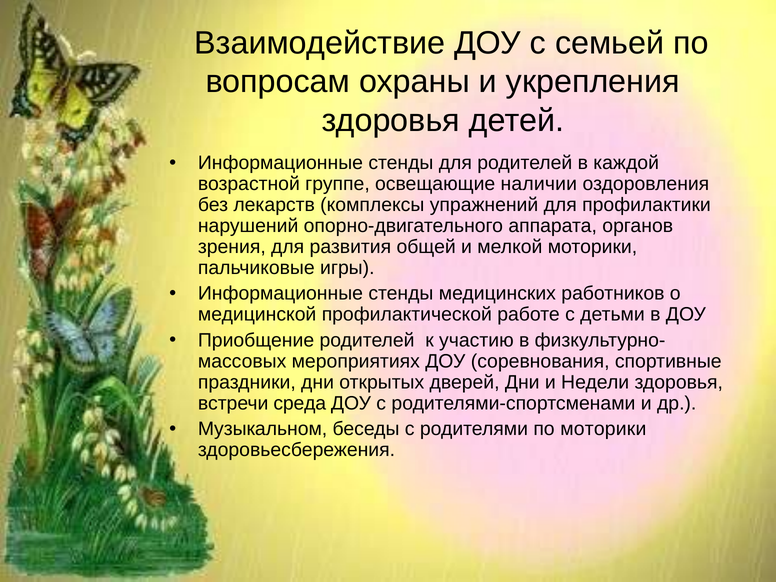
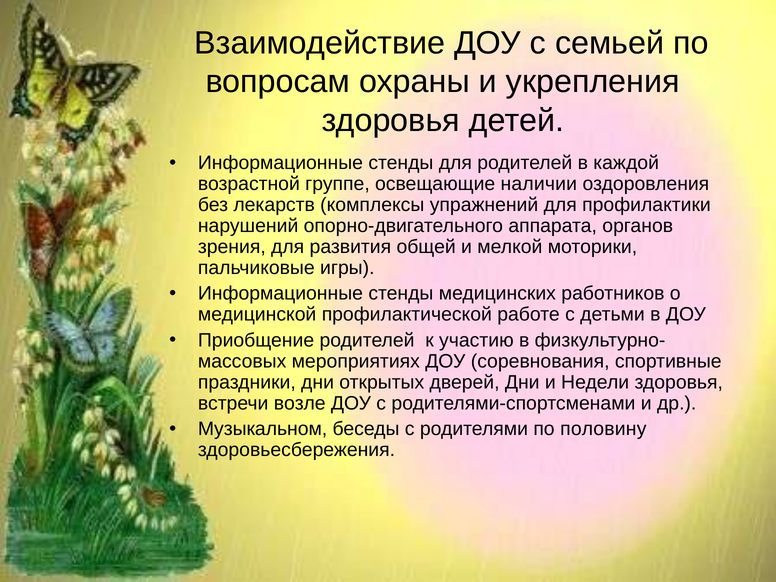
среда: среда -> возле (300, 403)
по моторики: моторики -> половину (603, 429)
